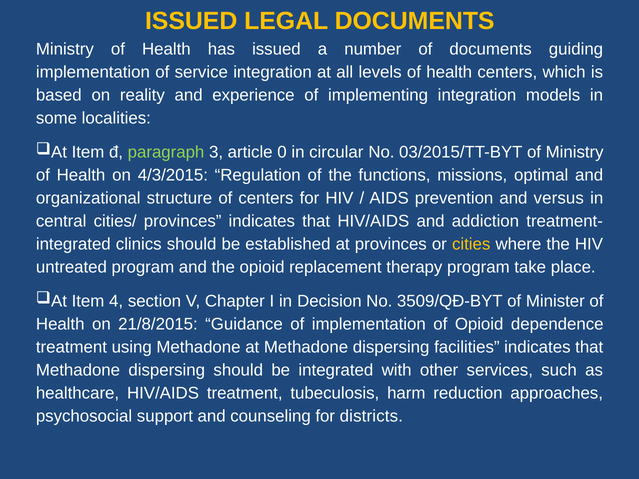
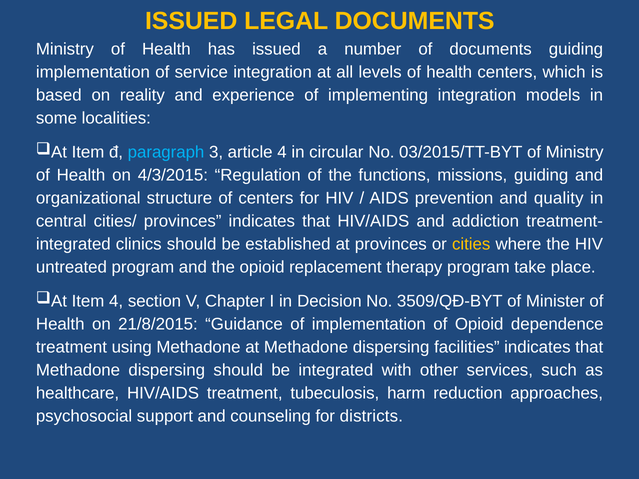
paragraph colour: light green -> light blue (166, 152)
article 0: 0 -> 4 (282, 152)
missions optimal: optimal -> guiding (541, 175)
versus: versus -> quality (559, 198)
